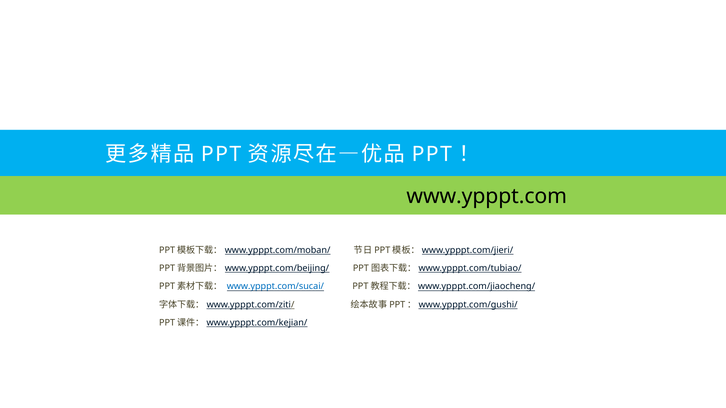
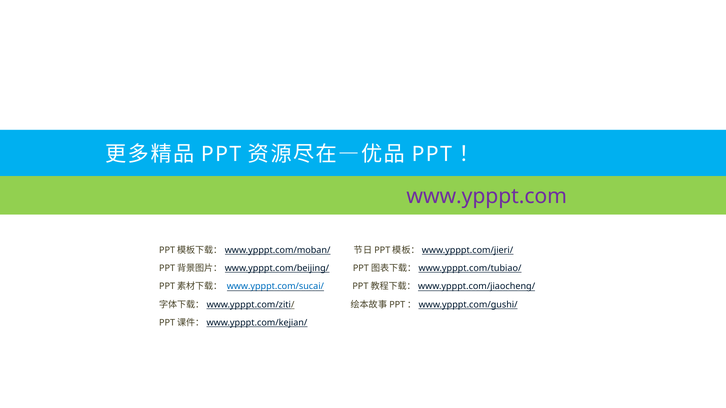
www.ypppt.com colour: black -> purple (487, 197)
